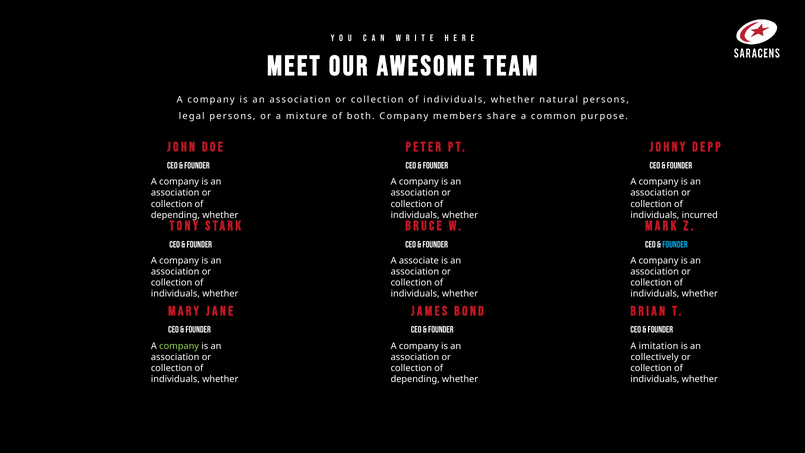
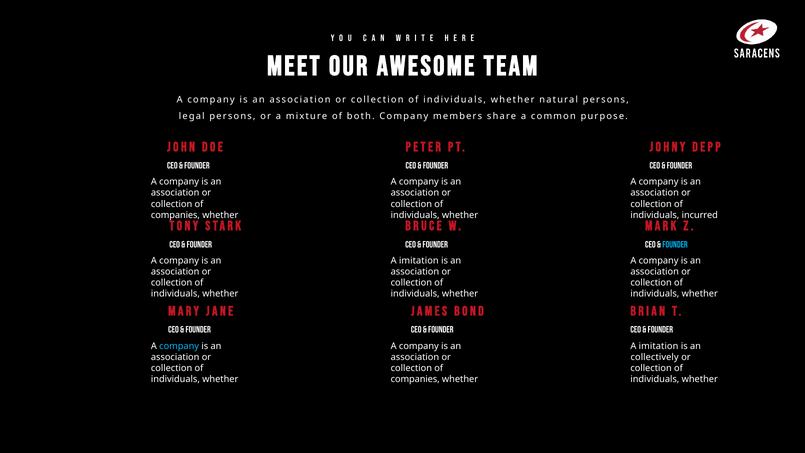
depending: depending -> companies (175, 215)
associate: associate -> imitation (419, 261)
company colour: light green -> light blue (179, 346)
depending: depending -> companies (415, 379)
